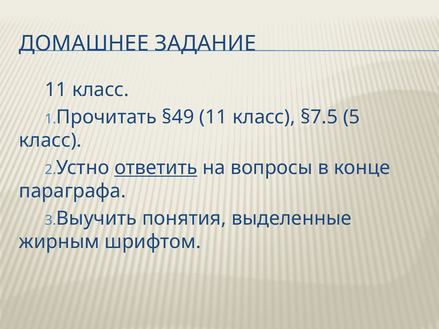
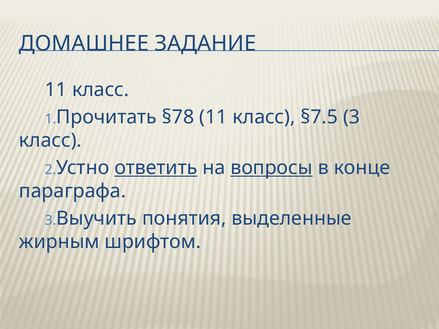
§49: §49 -> §78 (178, 117)
§7.5 5: 5 -> 3 (352, 117)
вопросы underline: none -> present (272, 168)
